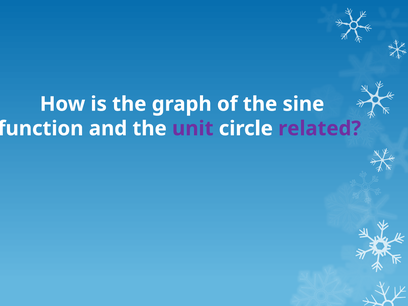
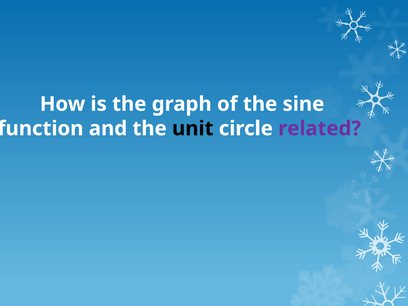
unit colour: purple -> black (193, 129)
